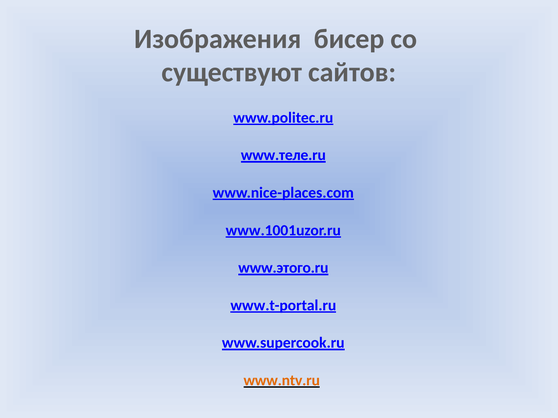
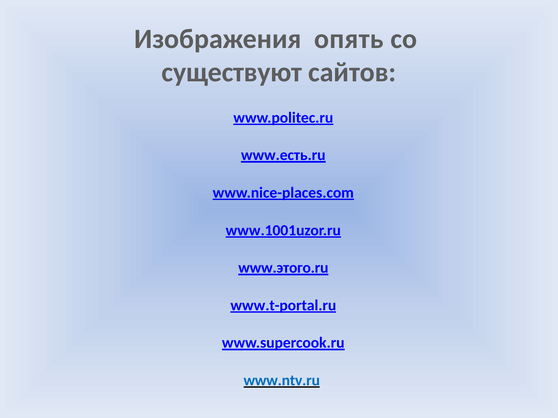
бисер: бисер -> опять (349, 39)
www.теле.ru: www.теле.ru -> www.есть.ru (283, 155)
www.ntv.ru colour: orange -> blue (282, 381)
